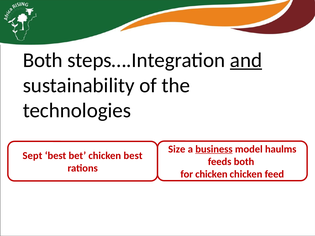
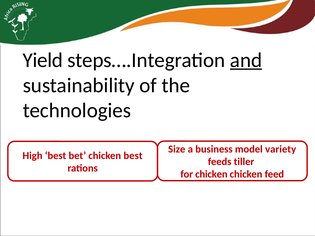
Both: Both -> Yield (43, 60)
business underline: present -> none (214, 149)
haulms: haulms -> variety (281, 149)
Sept: Sept -> High (32, 156)
feeds both: both -> tiller (244, 162)
